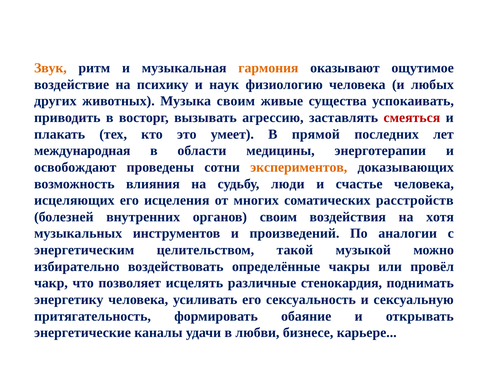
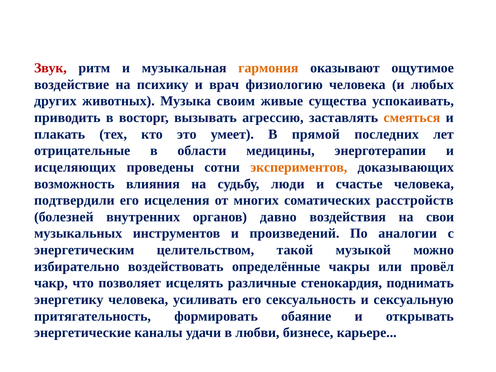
Звук colour: orange -> red (50, 68)
наук: наук -> врач (224, 85)
смеяться colour: red -> orange (412, 118)
международная: международная -> отрицательные (82, 151)
освобождают: освобождают -> исцеляющих (75, 167)
исцеляющих: исцеляющих -> подтвердили (74, 200)
органов своим: своим -> давно (278, 217)
хотя: хотя -> свои (440, 217)
